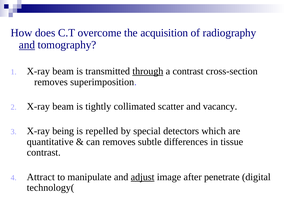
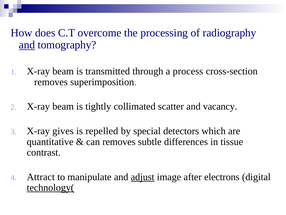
acquisition: acquisition -> processing (164, 33)
through underline: present -> none (148, 71)
a contrast: contrast -> process (188, 71)
being: being -> gives (63, 131)
penetrate: penetrate -> electrons (222, 177)
technology underline: none -> present (50, 187)
